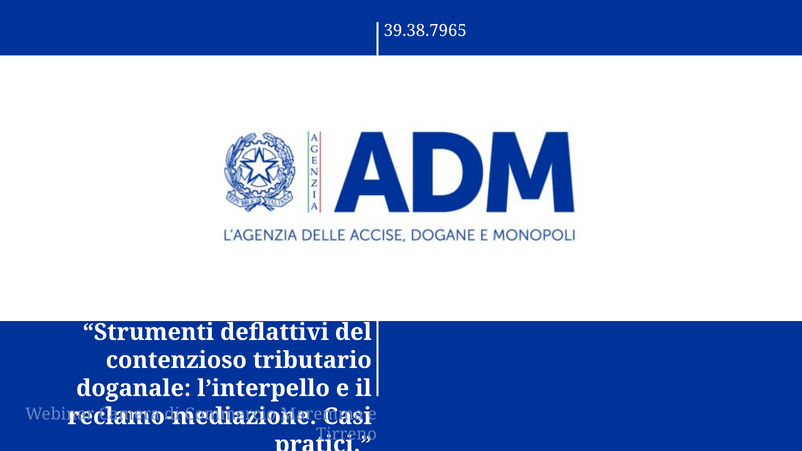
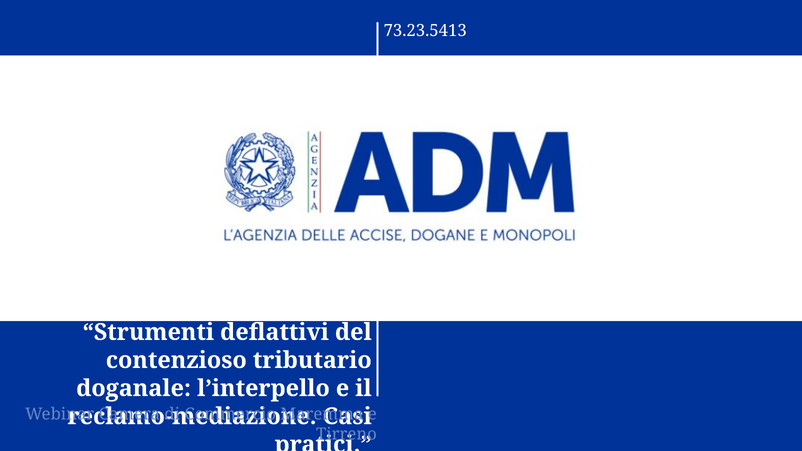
39.38.7965: 39.38.7965 -> 73.23.5413 (425, 31)
